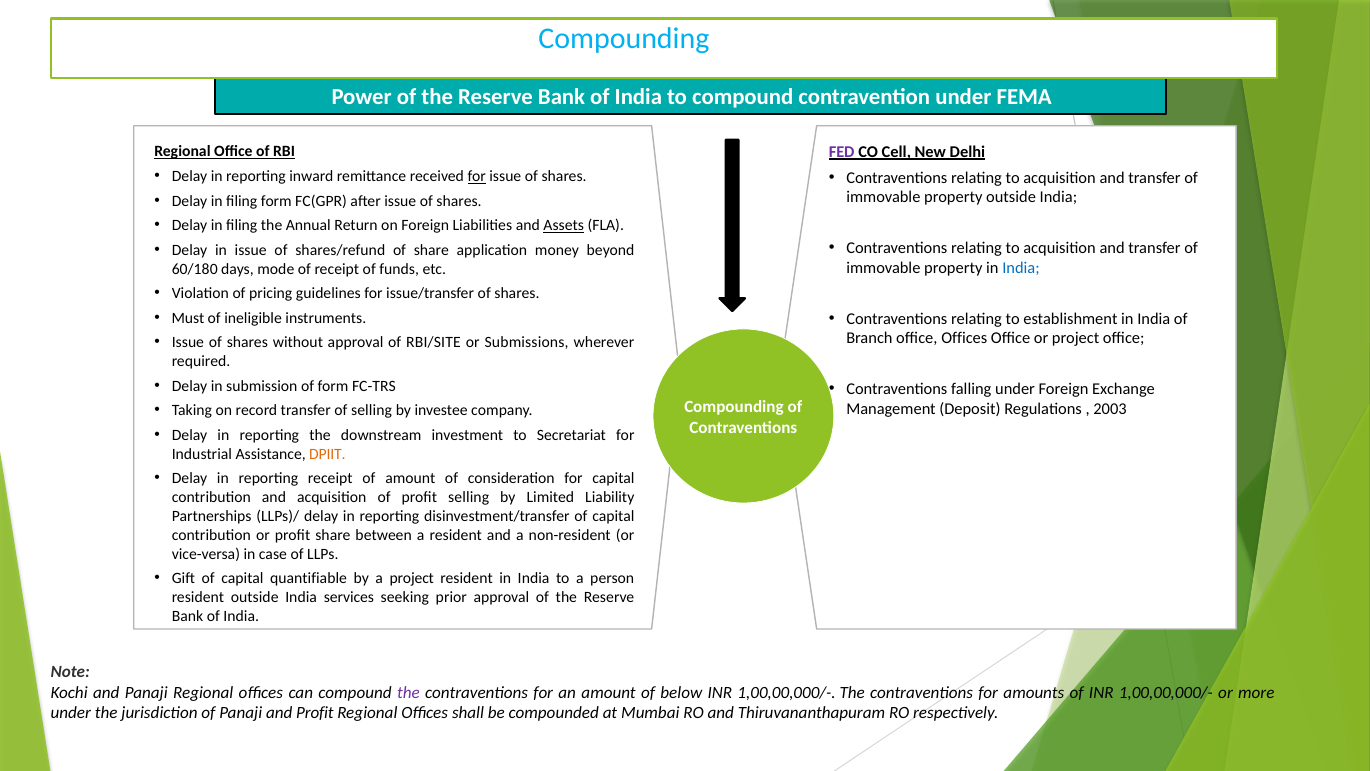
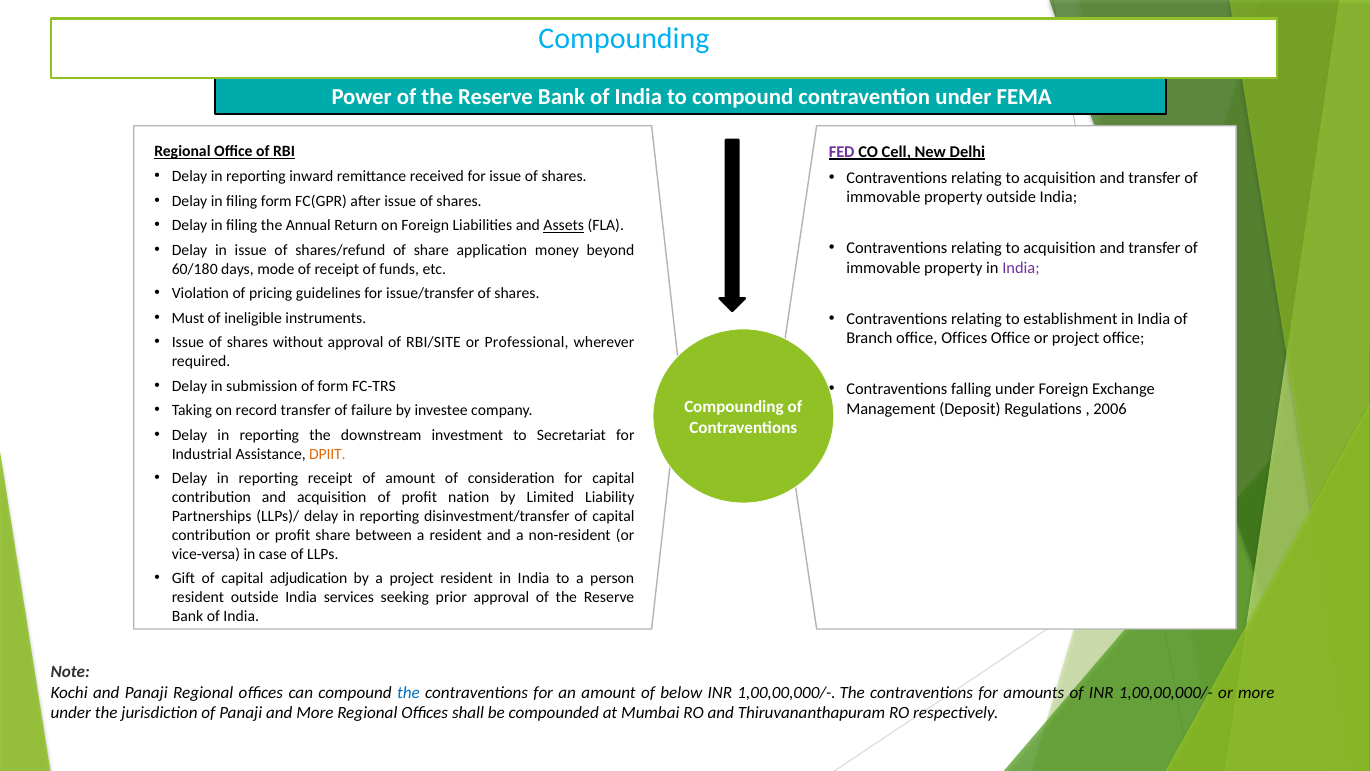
for underline: present -> none (477, 176)
India colour: blue -> purple (1021, 268)
Submissions: Submissions -> Professional (527, 342)
2003: 2003 -> 2006 (1110, 409)
of selling: selling -> failure (372, 410)
profit selling: selling -> nation (469, 497)
quantifiable: quantifiable -> adjudication (309, 578)
the colour: purple -> blue (408, 692)
and Profit: Profit -> More (315, 713)
